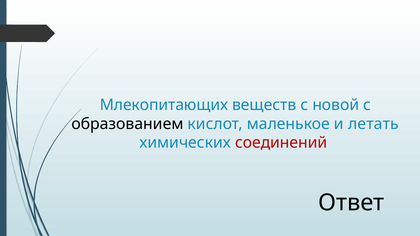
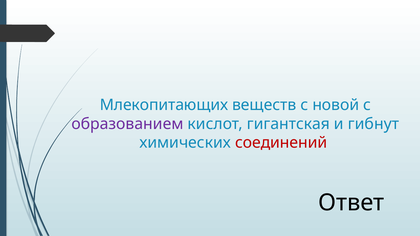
образованием colour: black -> purple (128, 124)
маленькое: маленькое -> гигантская (288, 124)
летать: летать -> гибнут (374, 124)
